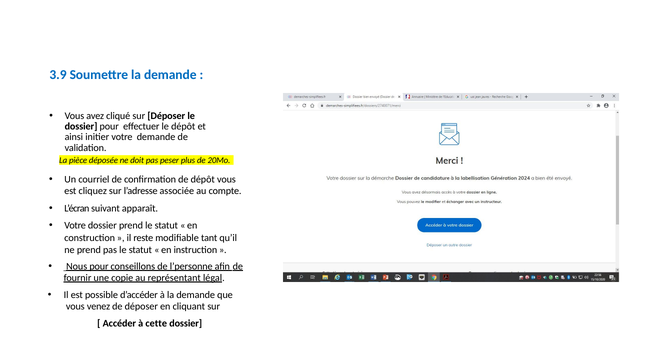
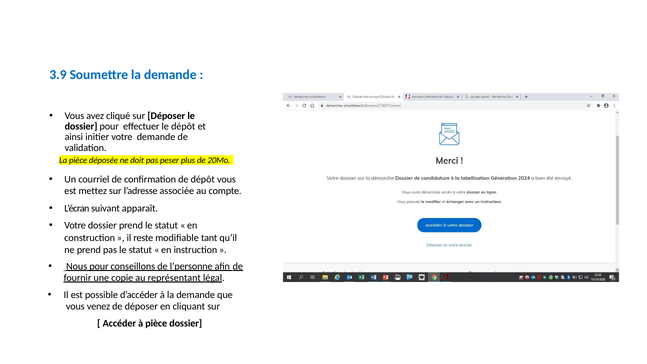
cliquez: cliquez -> mettez (93, 191)
à cette: cette -> pièce (156, 323)
